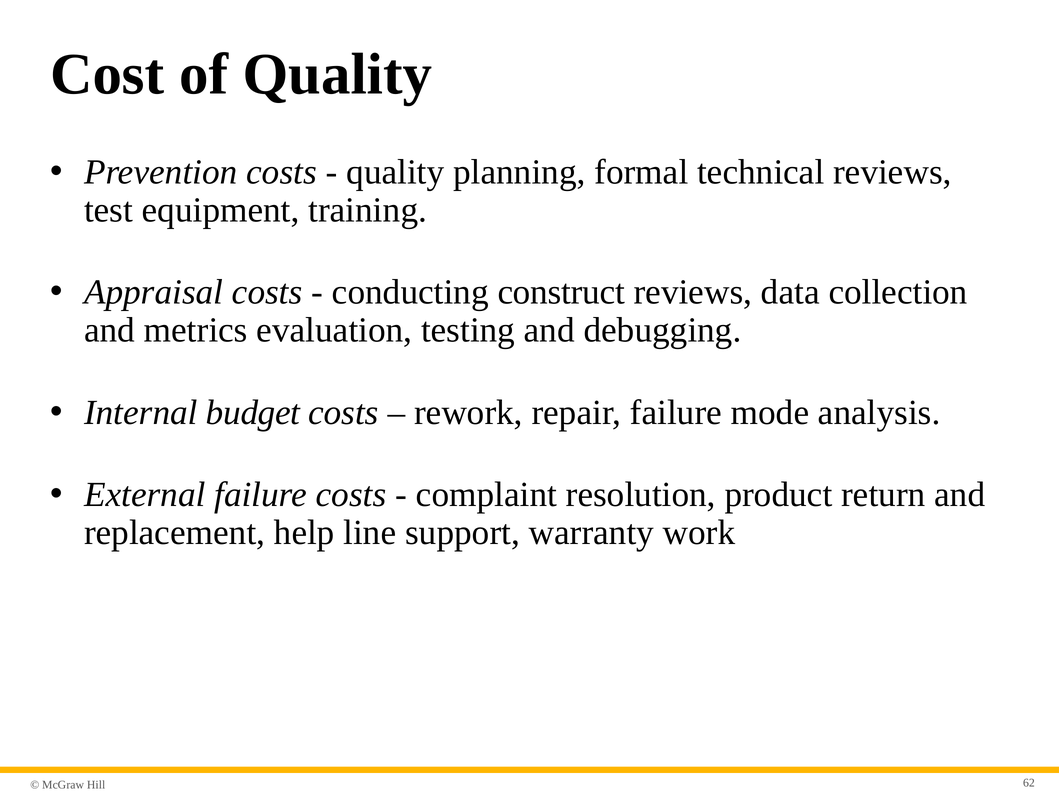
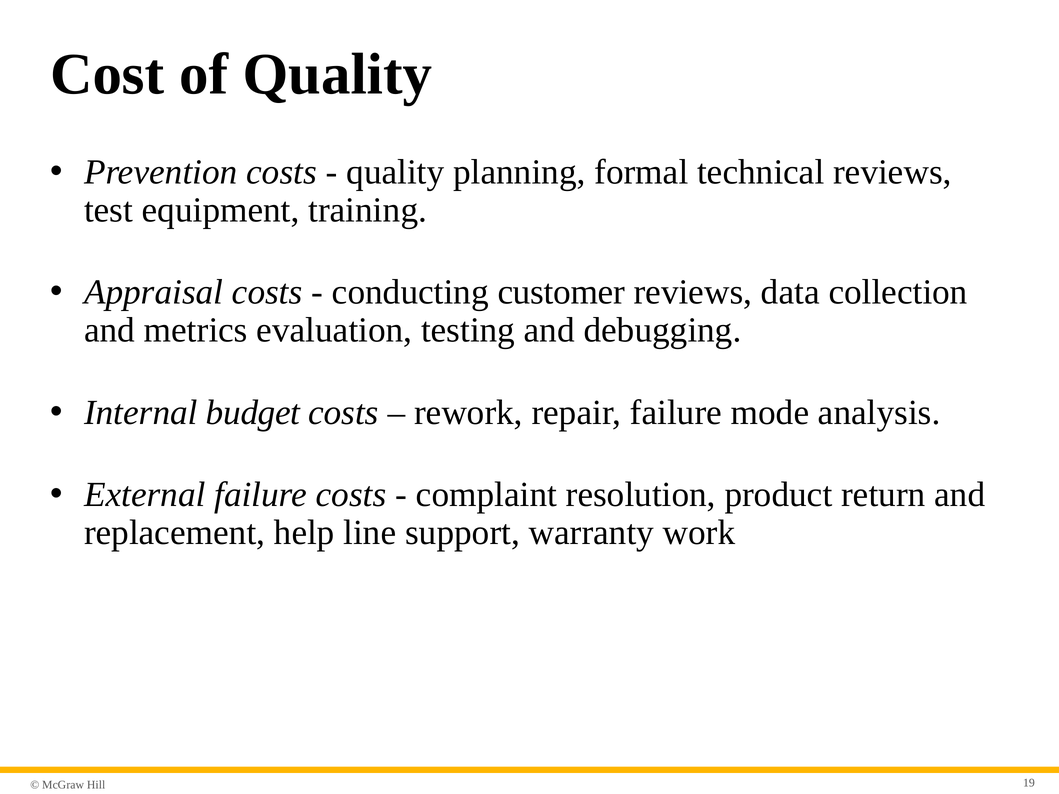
construct: construct -> customer (561, 292)
62: 62 -> 19 (1029, 783)
